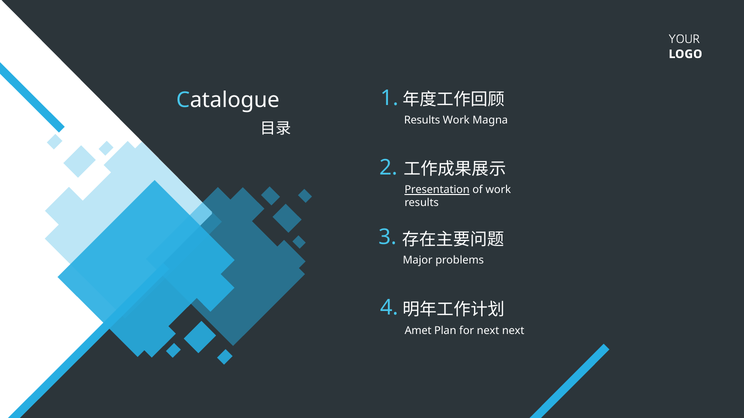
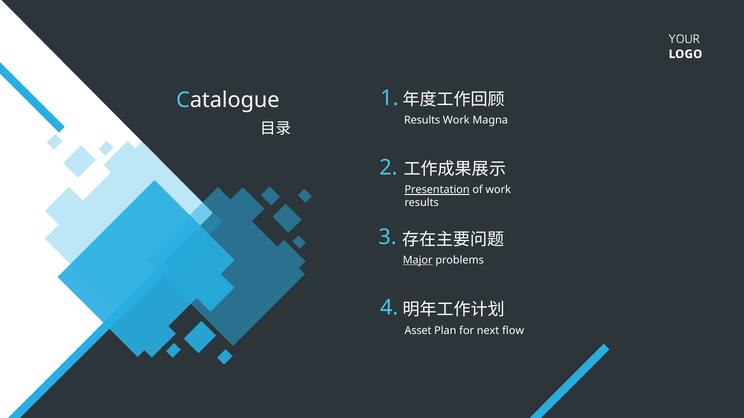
Major underline: none -> present (418, 260)
Amet: Amet -> Asset (418, 331)
next next: next -> flow (513, 331)
